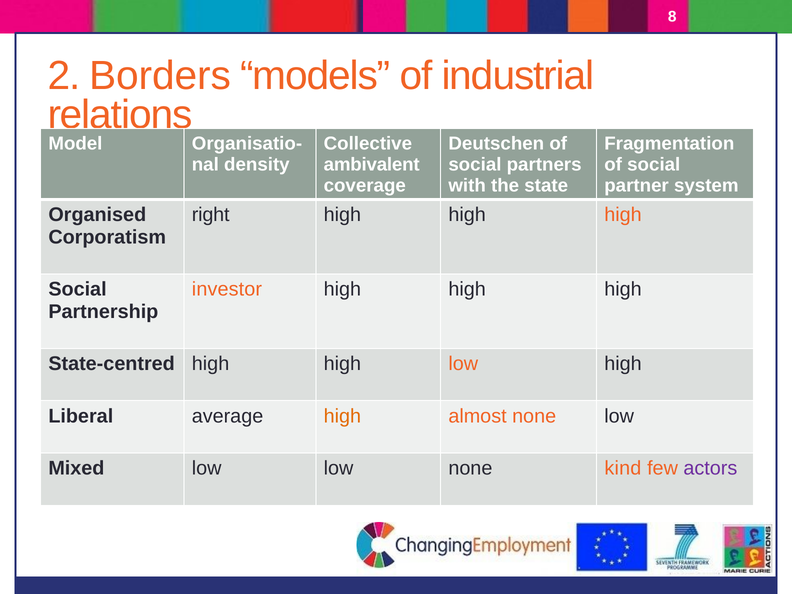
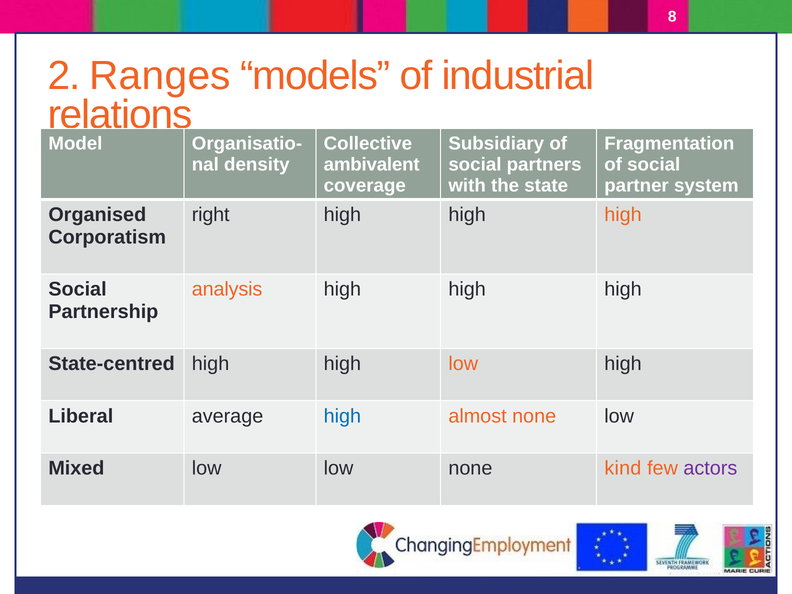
Borders: Borders -> Ranges (160, 76)
Deutschen: Deutschen -> Subsidiary (496, 143)
investor: investor -> analysis (227, 289)
high colour: orange -> blue (342, 416)
